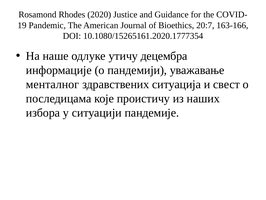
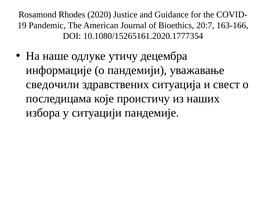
менталног: менталног -> сведочили (53, 84)
